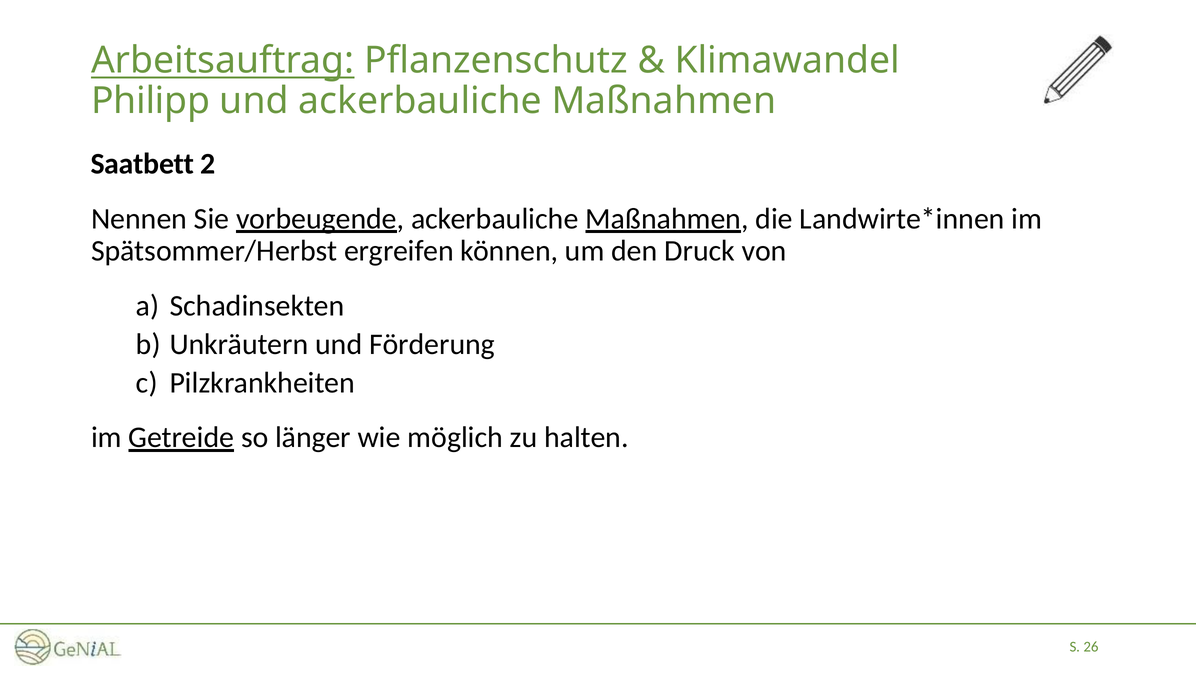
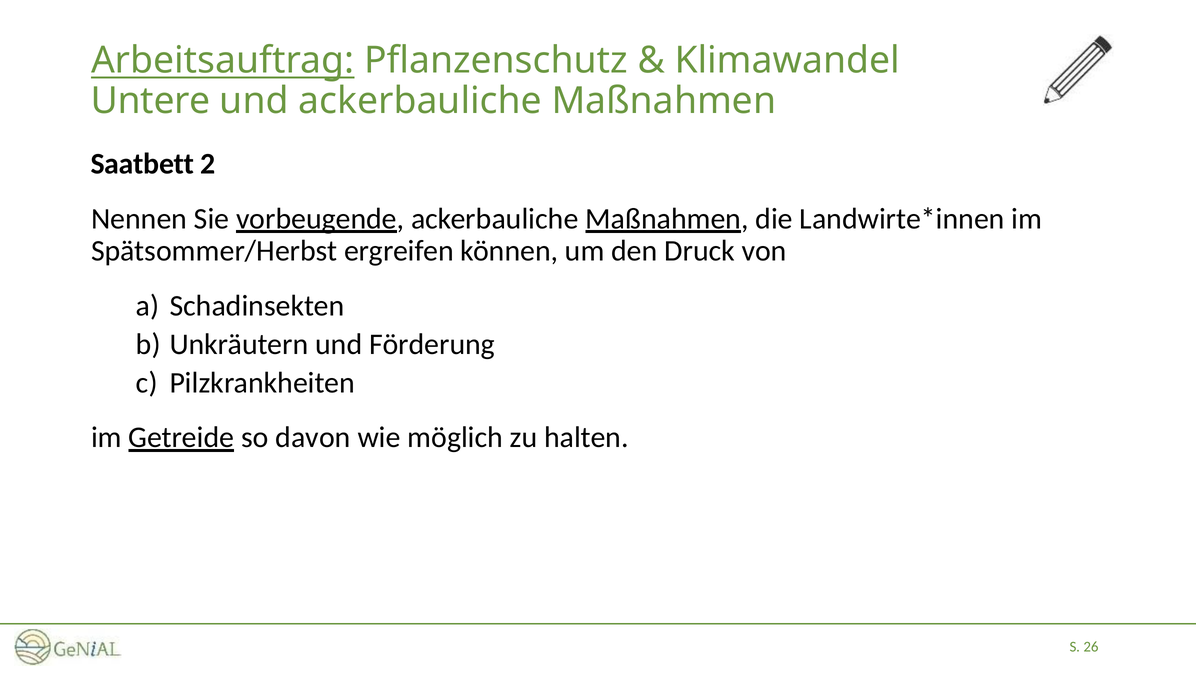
Philipp: Philipp -> Untere (151, 101)
länger: länger -> davon (313, 437)
